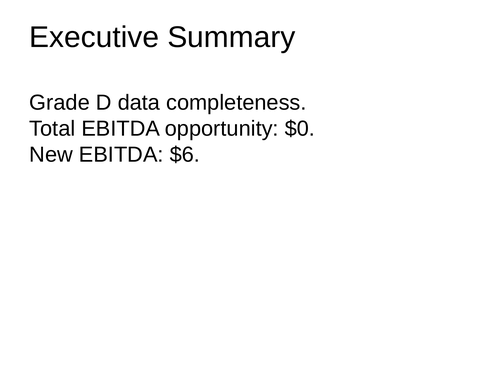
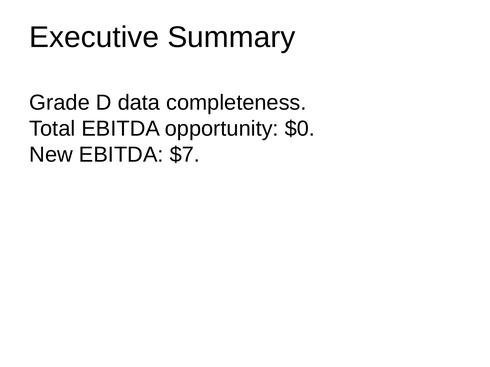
$6: $6 -> $7 (185, 155)
